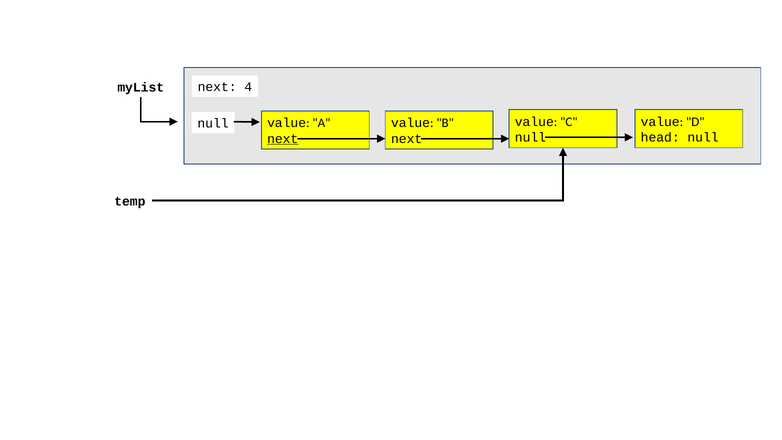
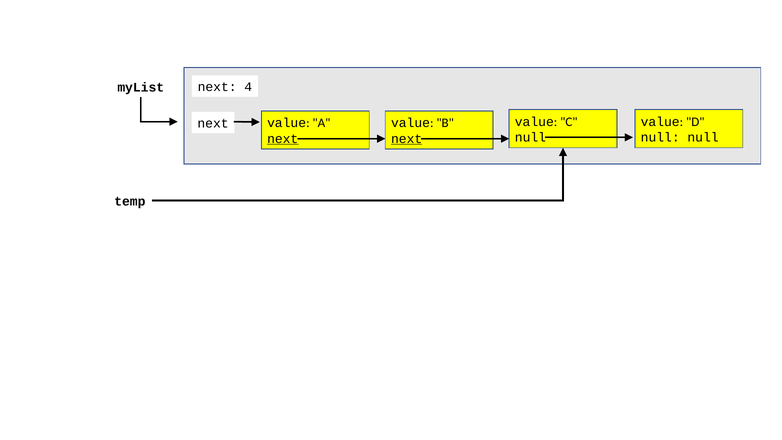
null: null -> next (213, 123)
head: head -> null (660, 137)
next underline: none -> present (407, 139)
